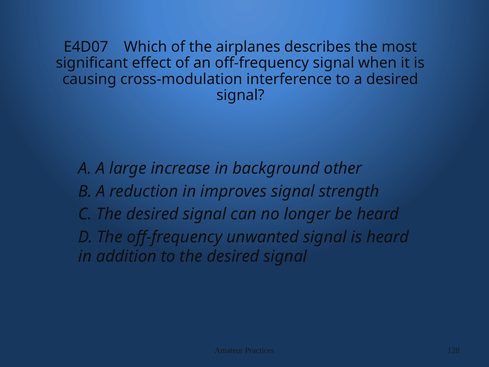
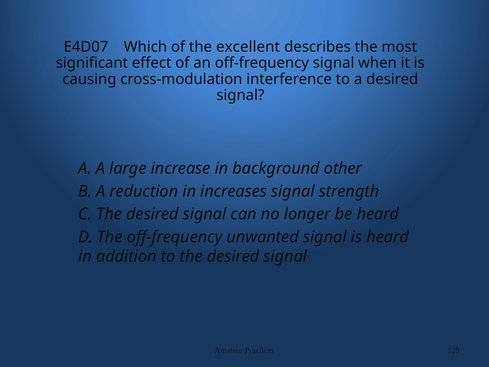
airplanes: airplanes -> excellent (248, 47)
improves: improves -> increases (234, 191)
